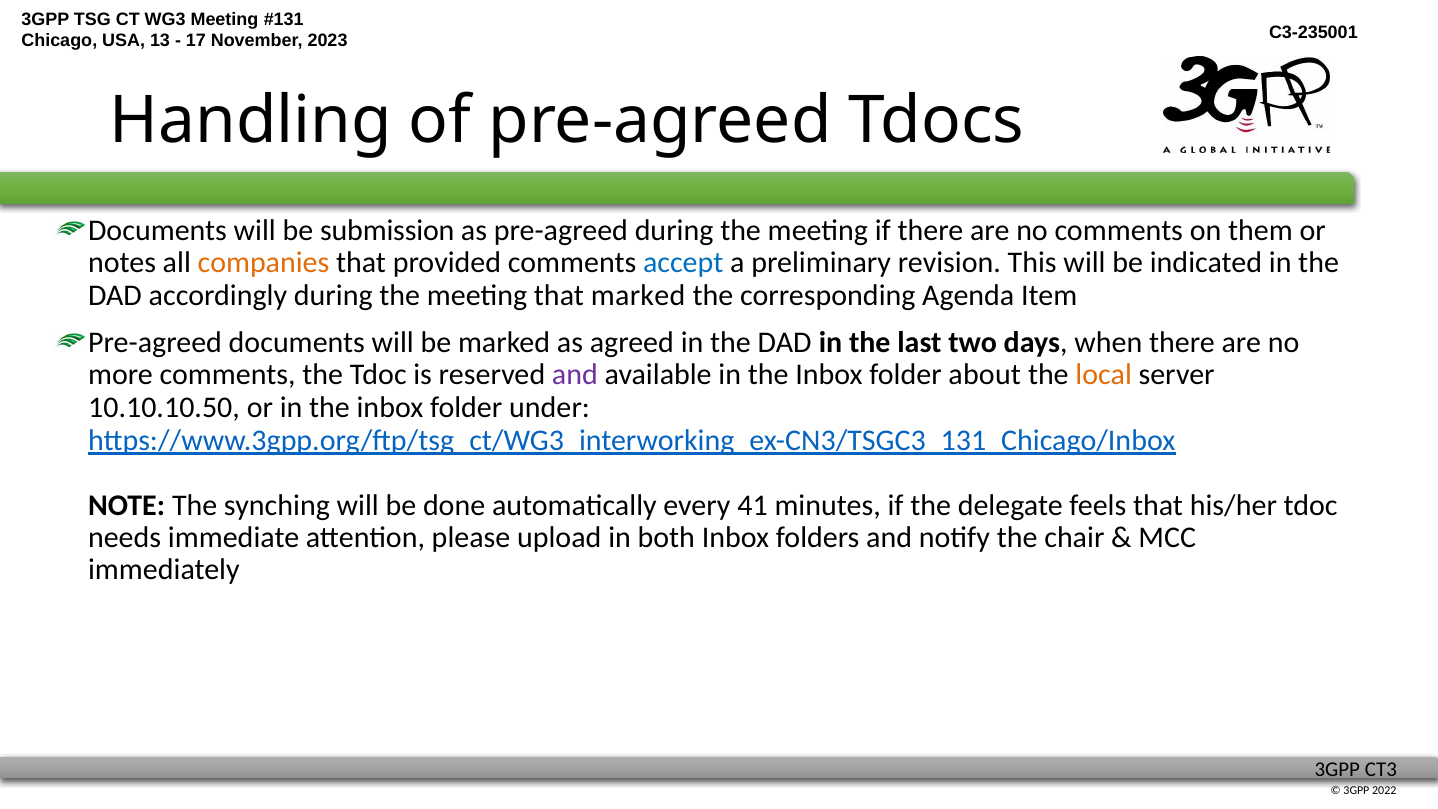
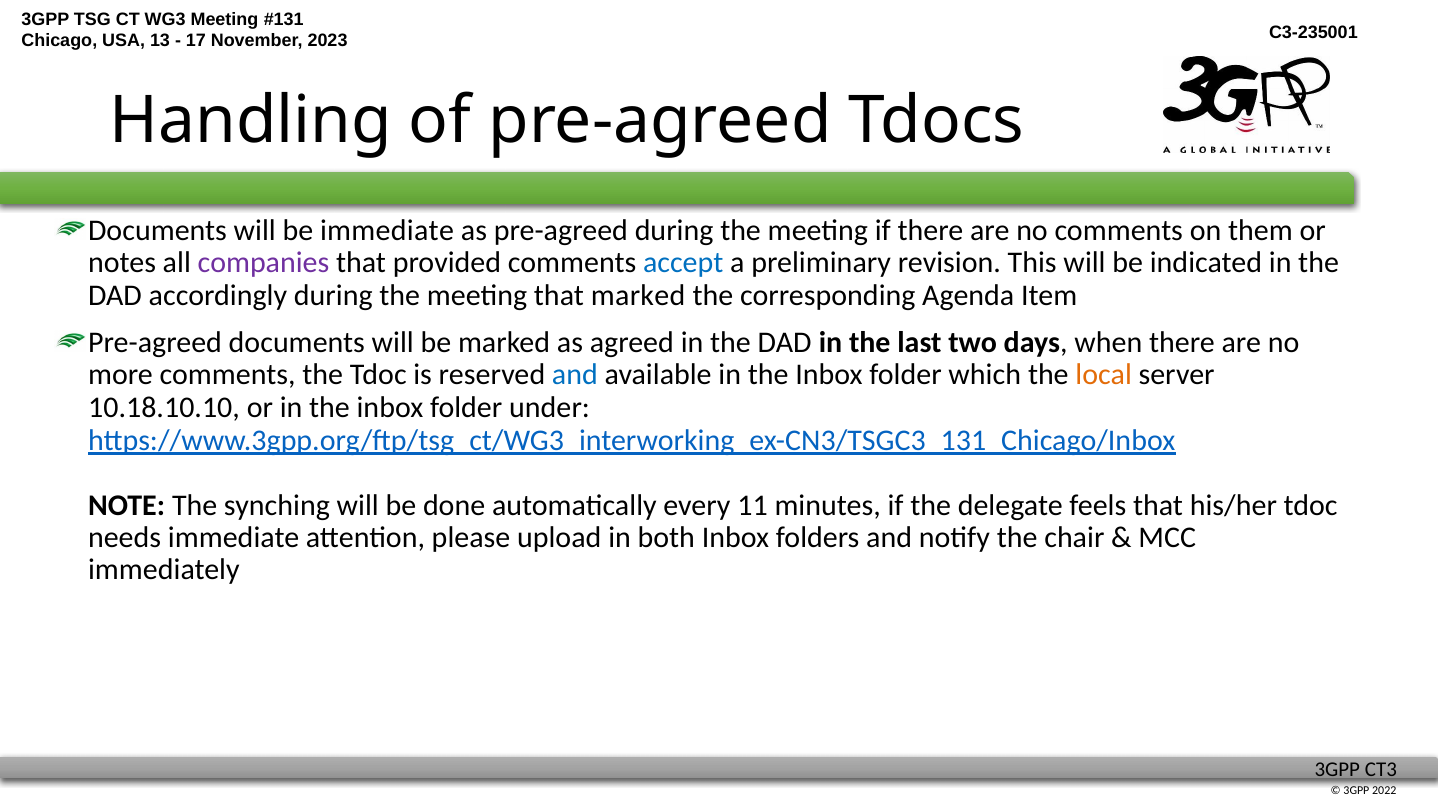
be submission: submission -> immediate (387, 231)
companies colour: orange -> purple (263, 263)
and colour: purple -> blue (575, 375)
about: about -> which (985, 375)
10.10.10.50: 10.10.10.50 -> 10.18.10.10 (164, 407)
41: 41 -> 11 (753, 505)
